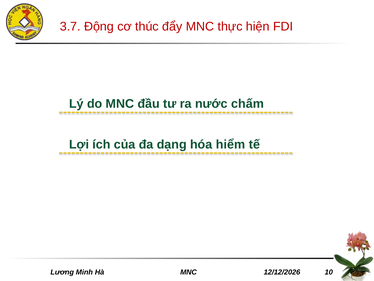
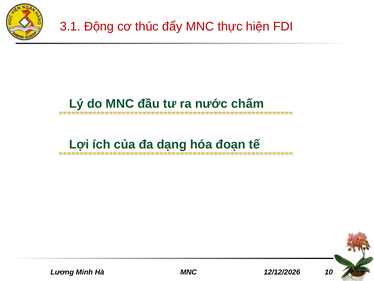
3.7: 3.7 -> 3.1 (70, 26)
hiểm: hiểm -> đoạn (231, 144)
